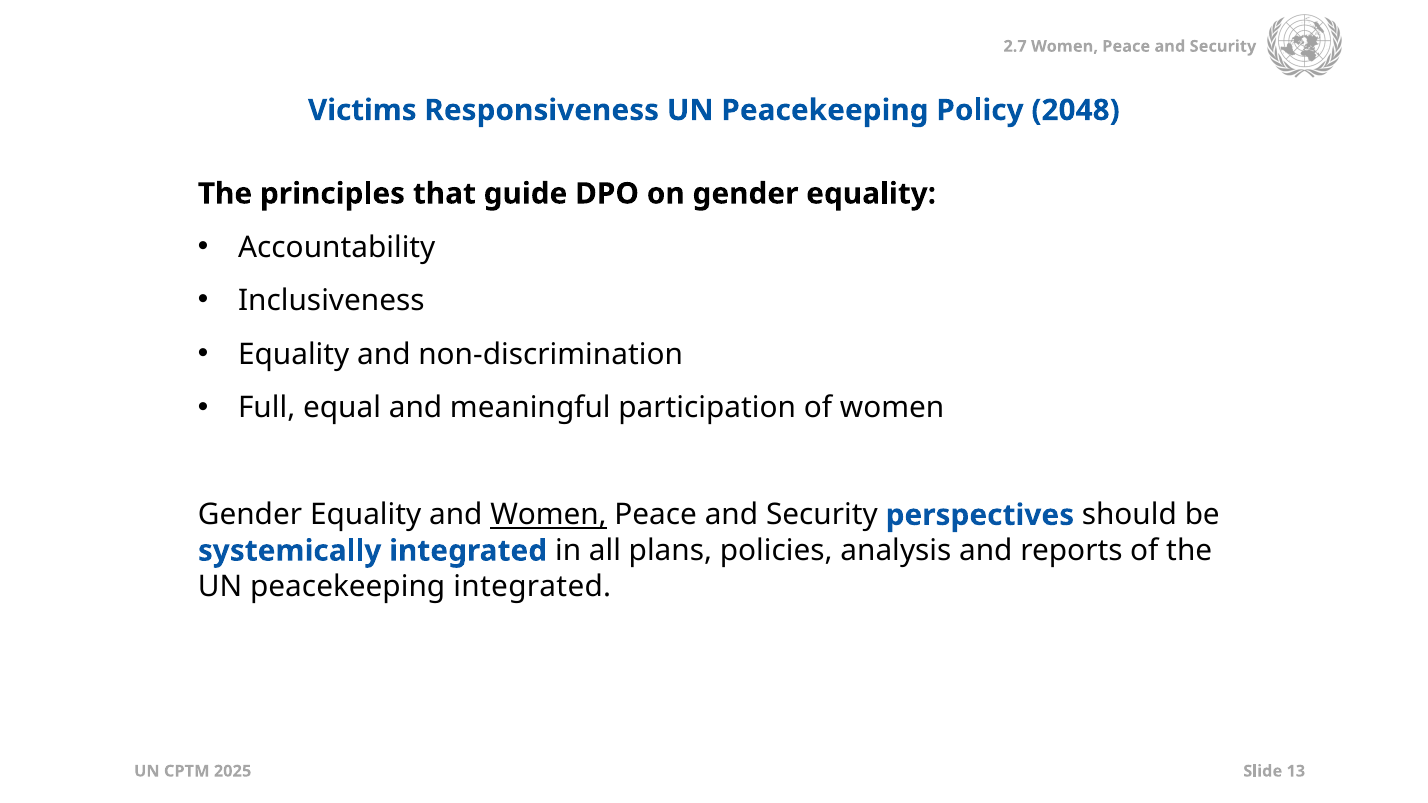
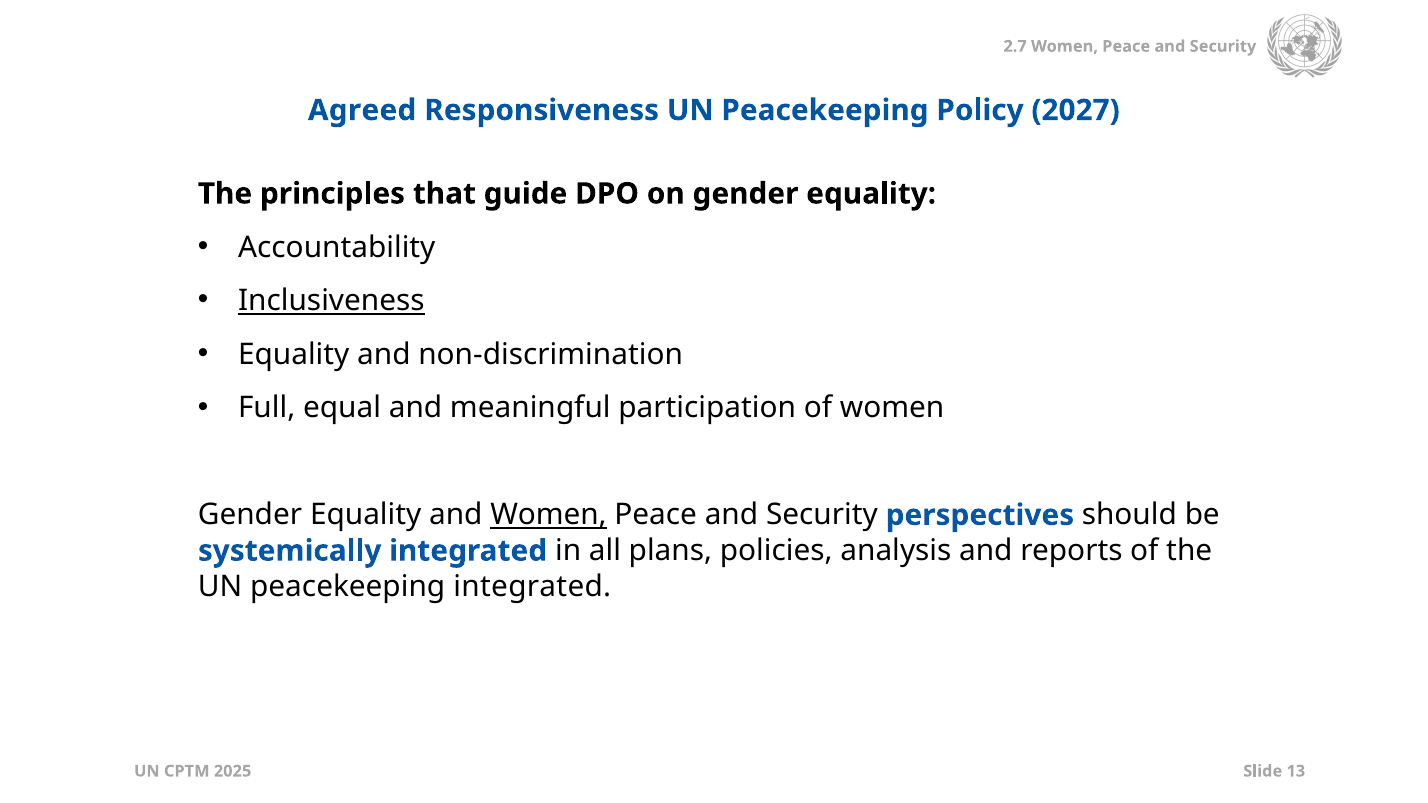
Victims: Victims -> Agreed (362, 110)
2048: 2048 -> 2027 (1076, 110)
Inclusiveness underline: none -> present (331, 301)
